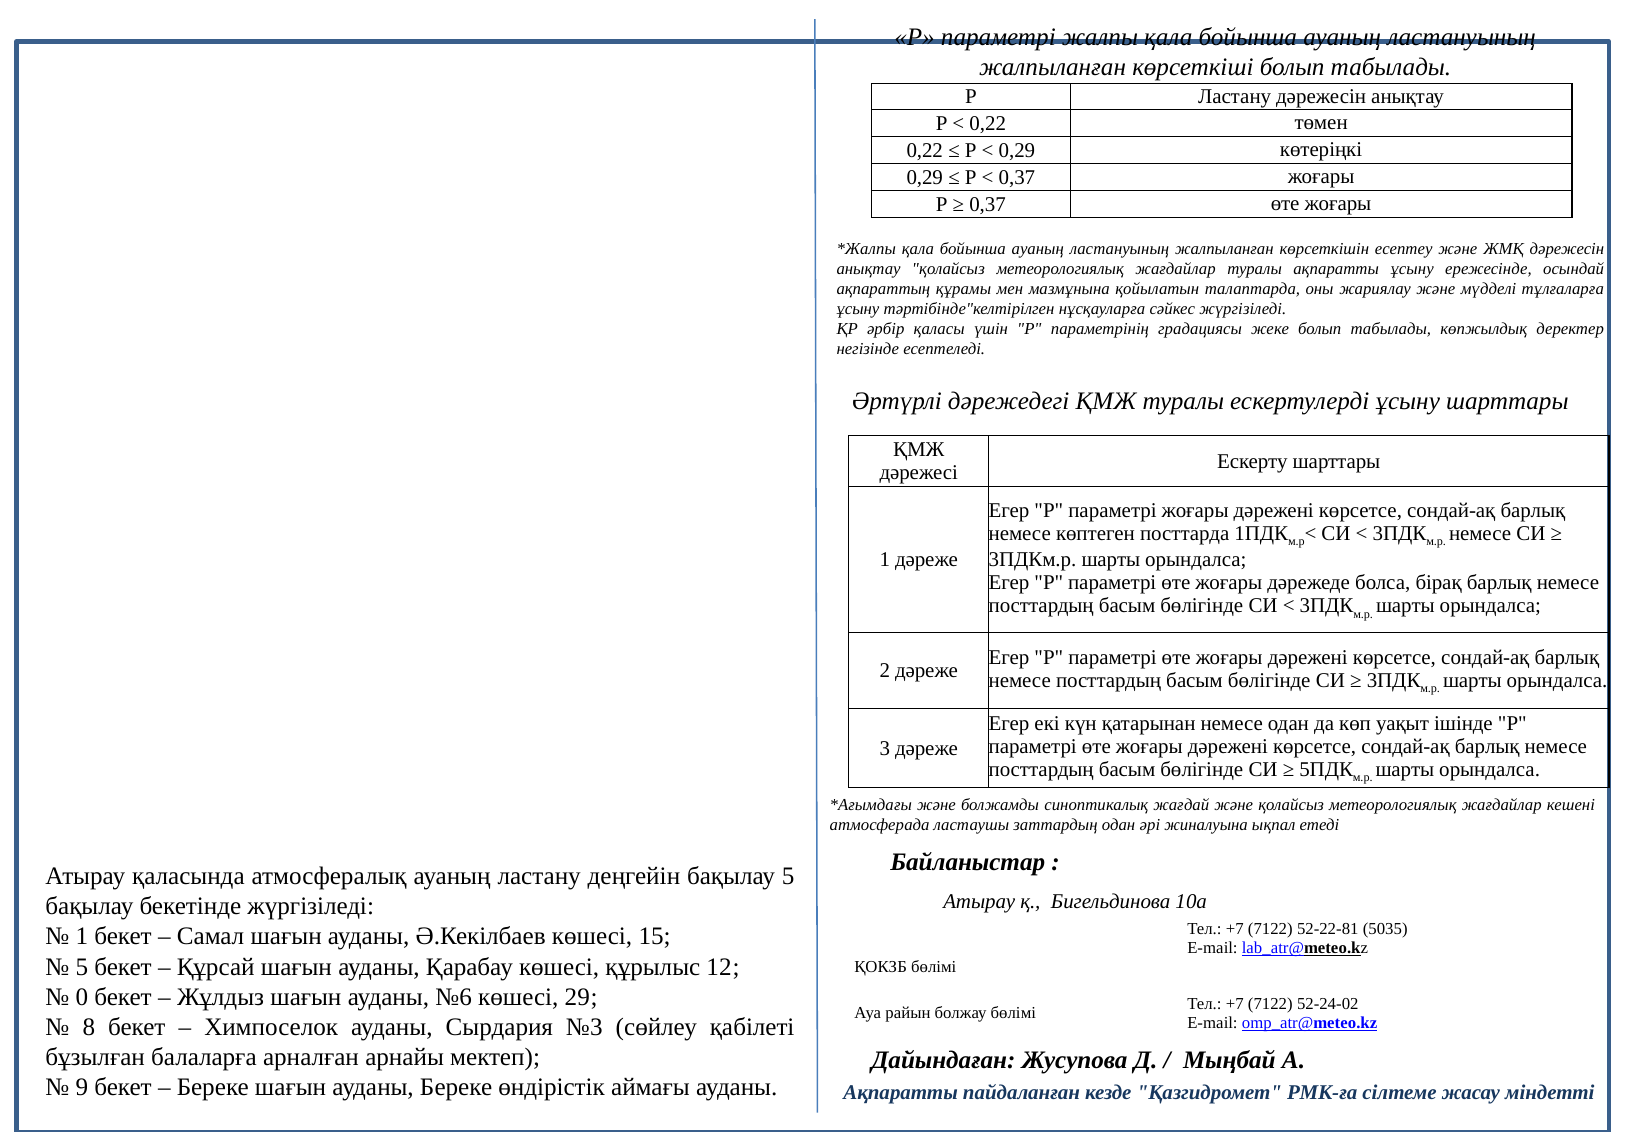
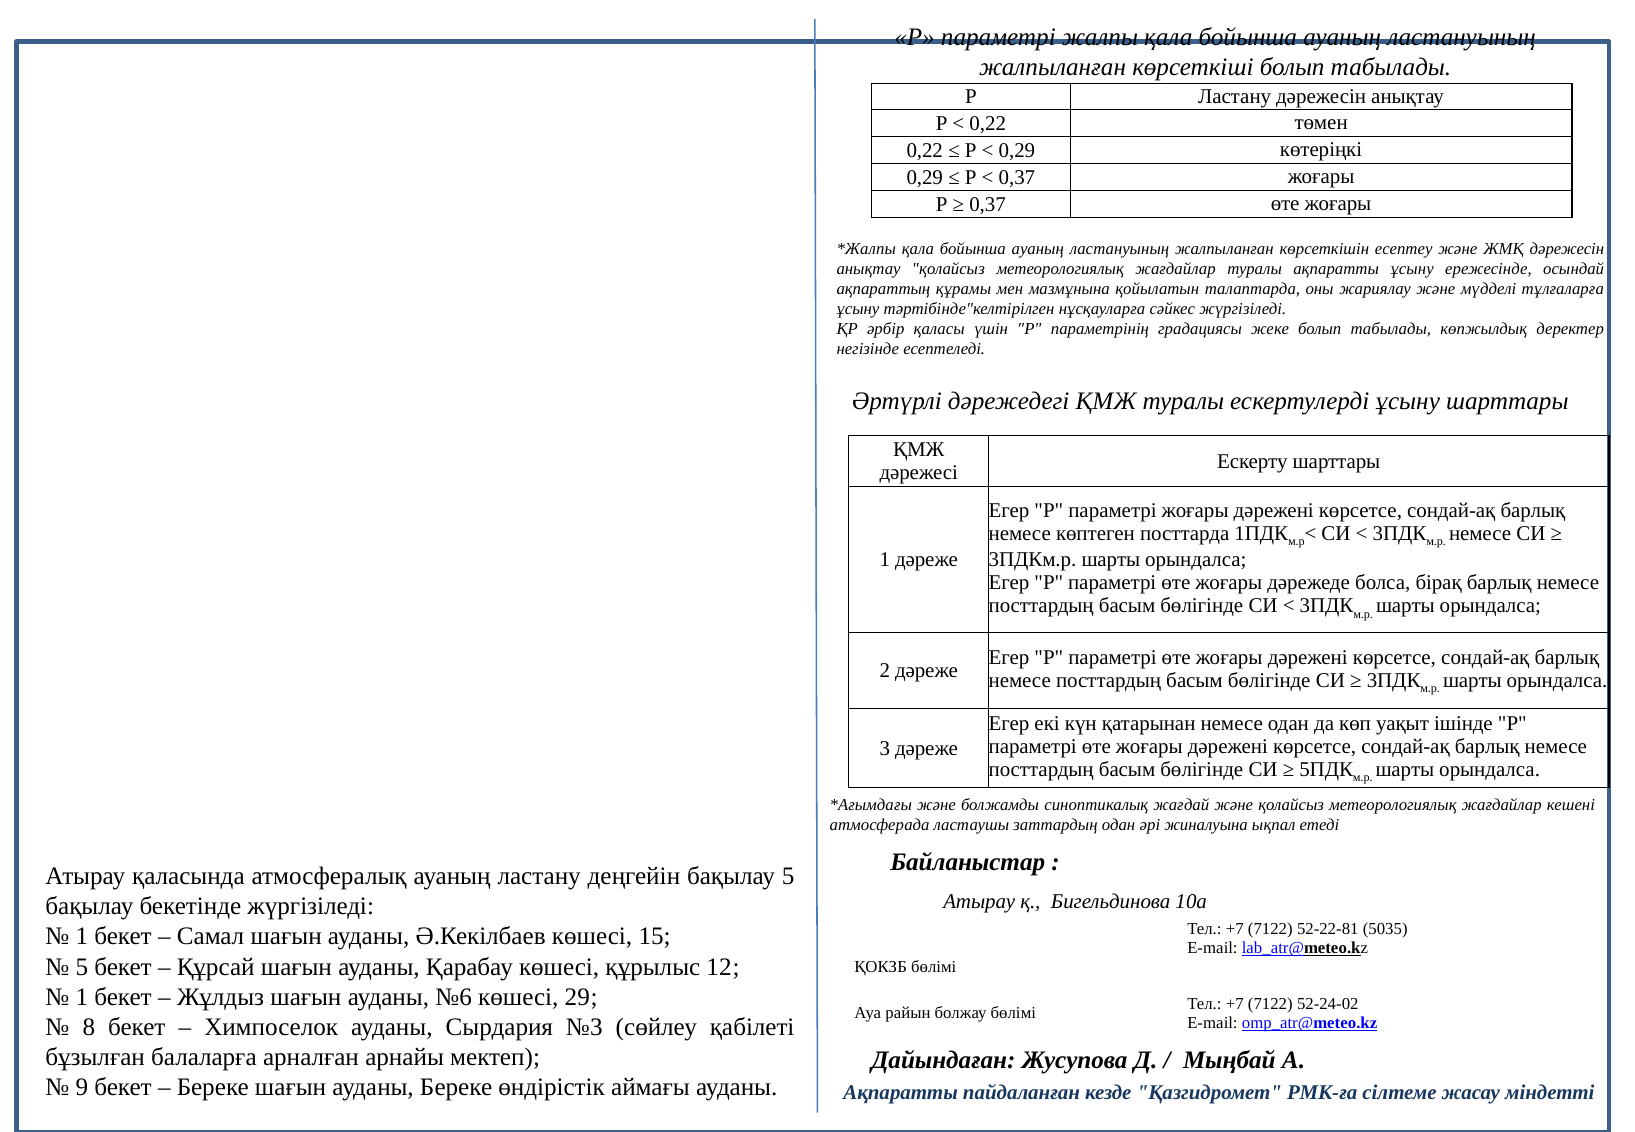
0: 0 -> 1 (82, 997)
